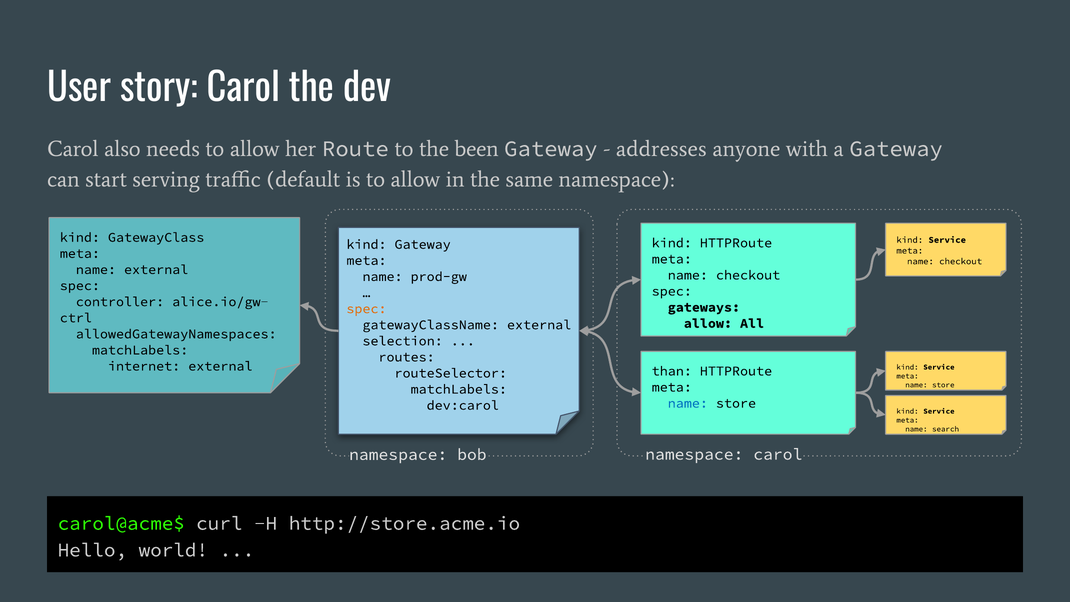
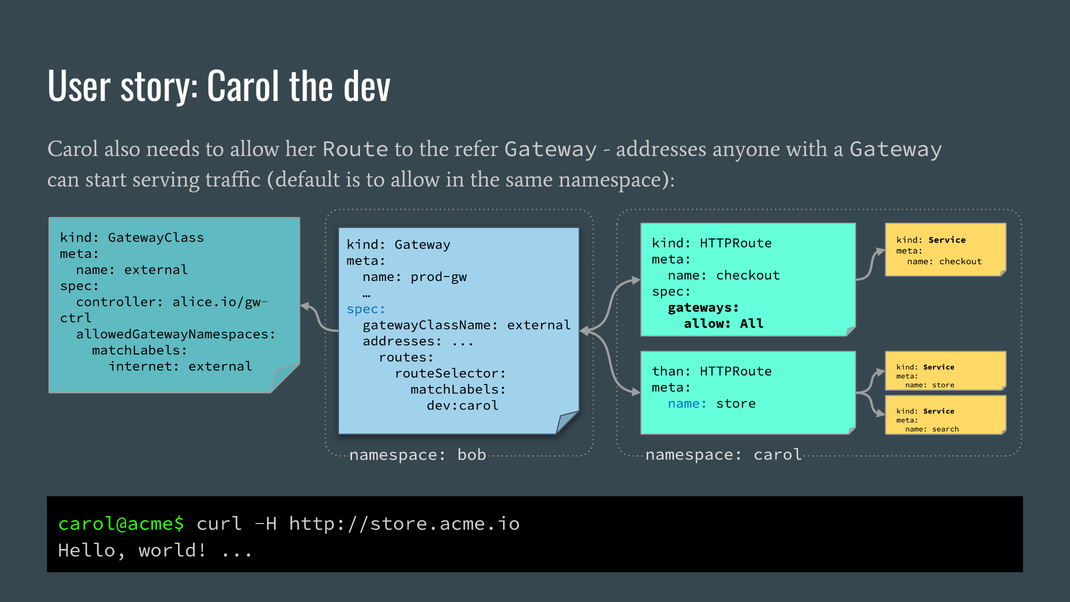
been: been -> refer (477, 149)
spec colour: orange -> blue (366, 309)
selection: selection -> addresses (403, 341)
